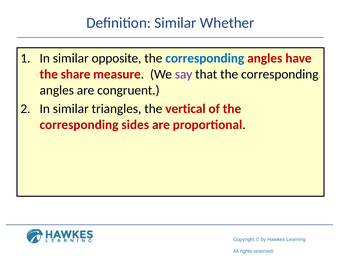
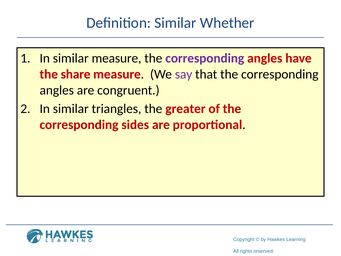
similar opposite: opposite -> measure (117, 58)
corresponding colour: blue -> purple (205, 58)
vertical: vertical -> greater (185, 109)
